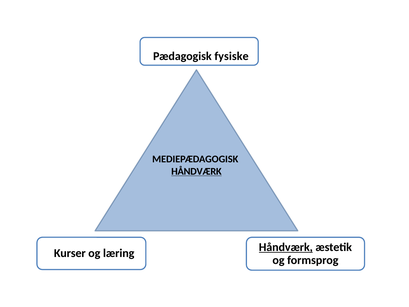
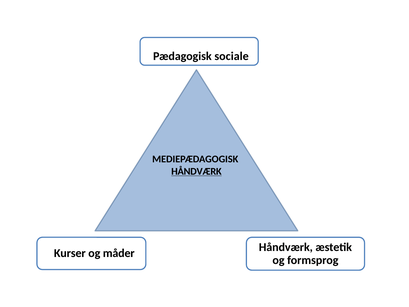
fysiske: fysiske -> sociale (232, 56)
Håndværk underline: present -> none (286, 247)
læring: læring -> måder (119, 253)
